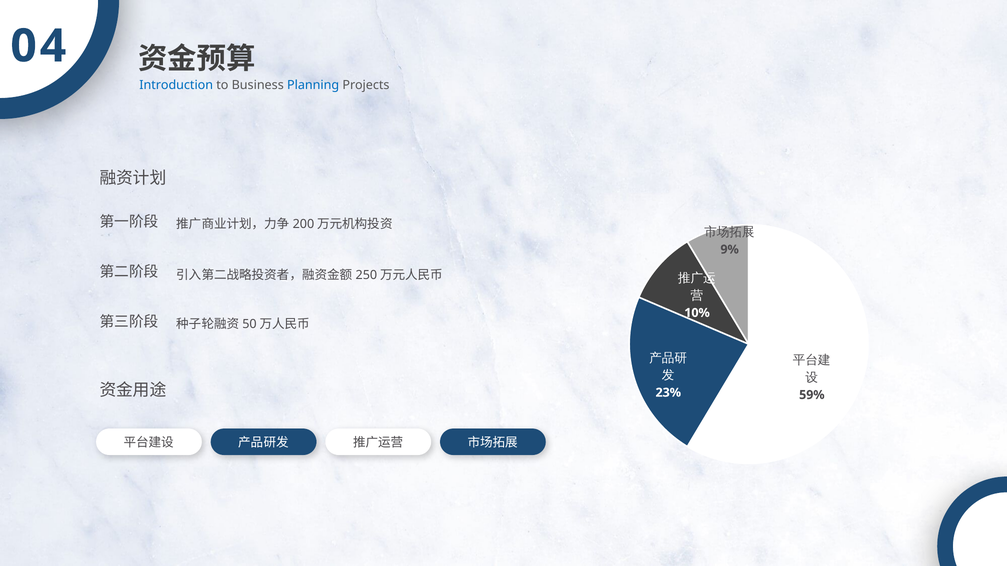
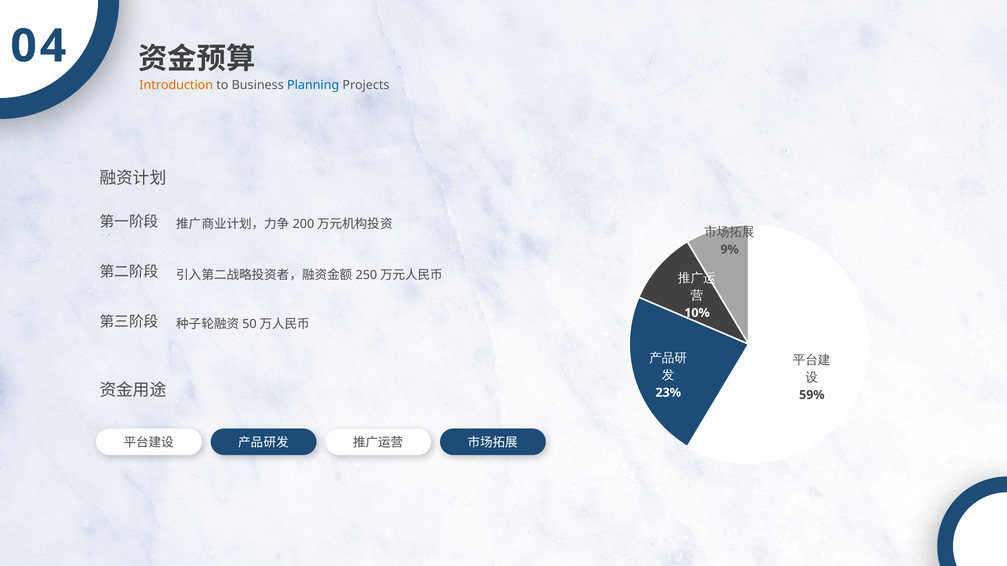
Introduction colour: blue -> orange (176, 85)
